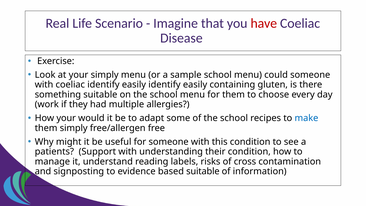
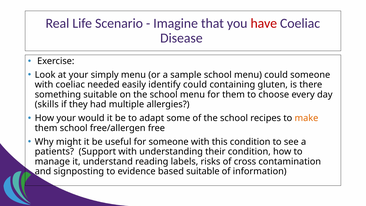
coeliac identify: identify -> needed (103, 85)
easily identify easily: easily -> could (195, 85)
work: work -> skills (47, 104)
make colour: blue -> orange (306, 118)
them simply: simply -> school (74, 128)
